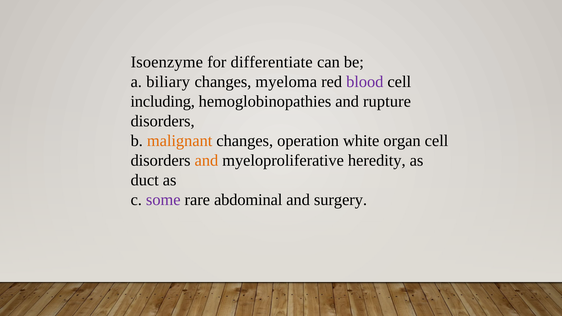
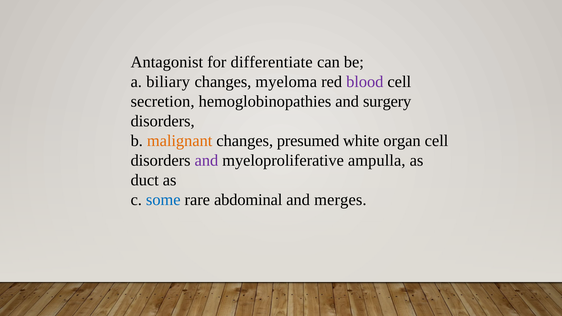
Isoenzyme: Isoenzyme -> Antagonist (167, 62)
including: including -> secretion (163, 102)
rupture: rupture -> surgery (387, 102)
operation: operation -> presumed (308, 141)
and colour: orange -> purple (206, 161)
heredity: heredity -> ampulla (377, 161)
some colour: purple -> blue (163, 200)
surgery: surgery -> merges (340, 200)
